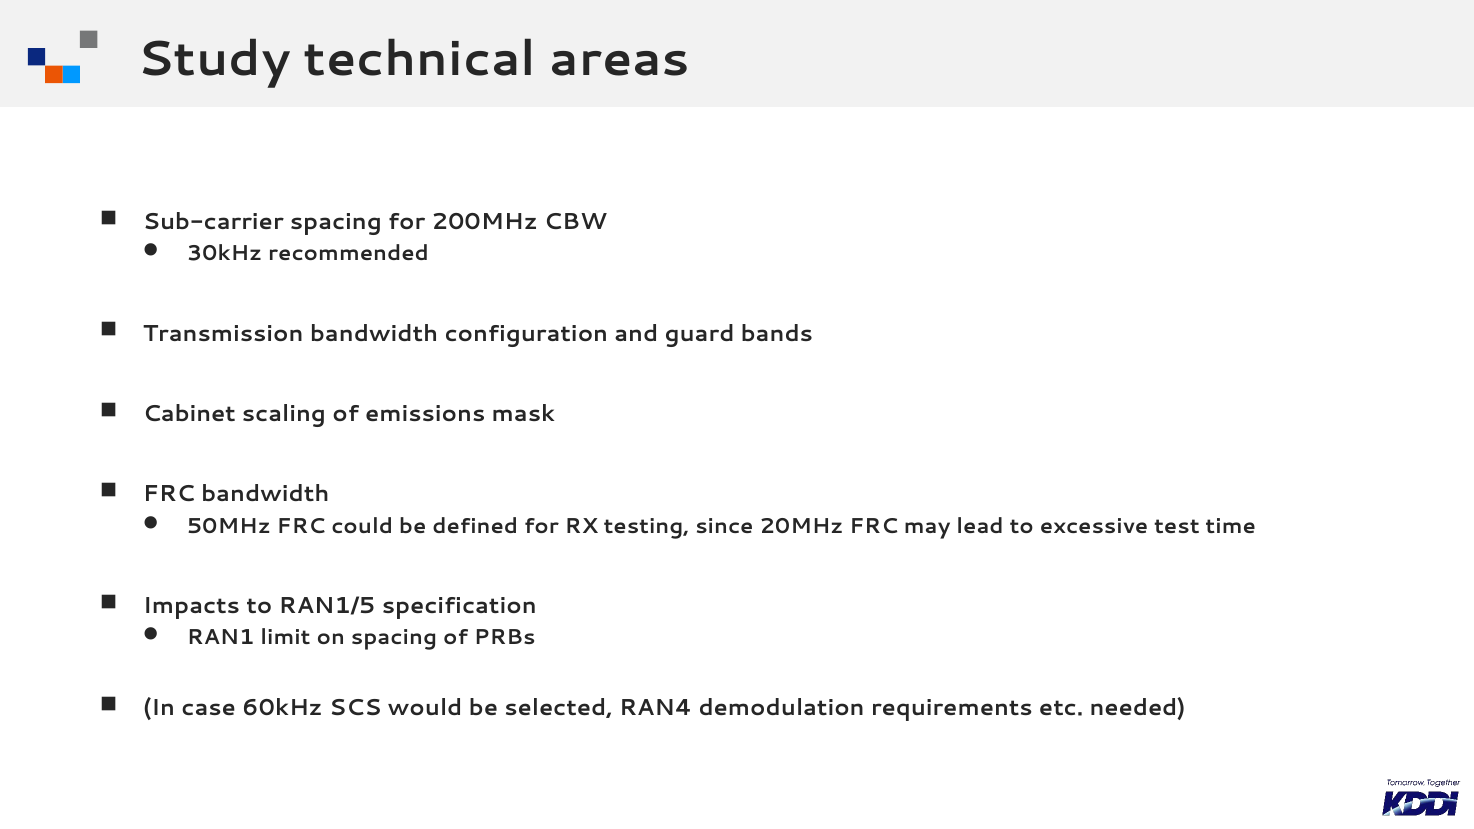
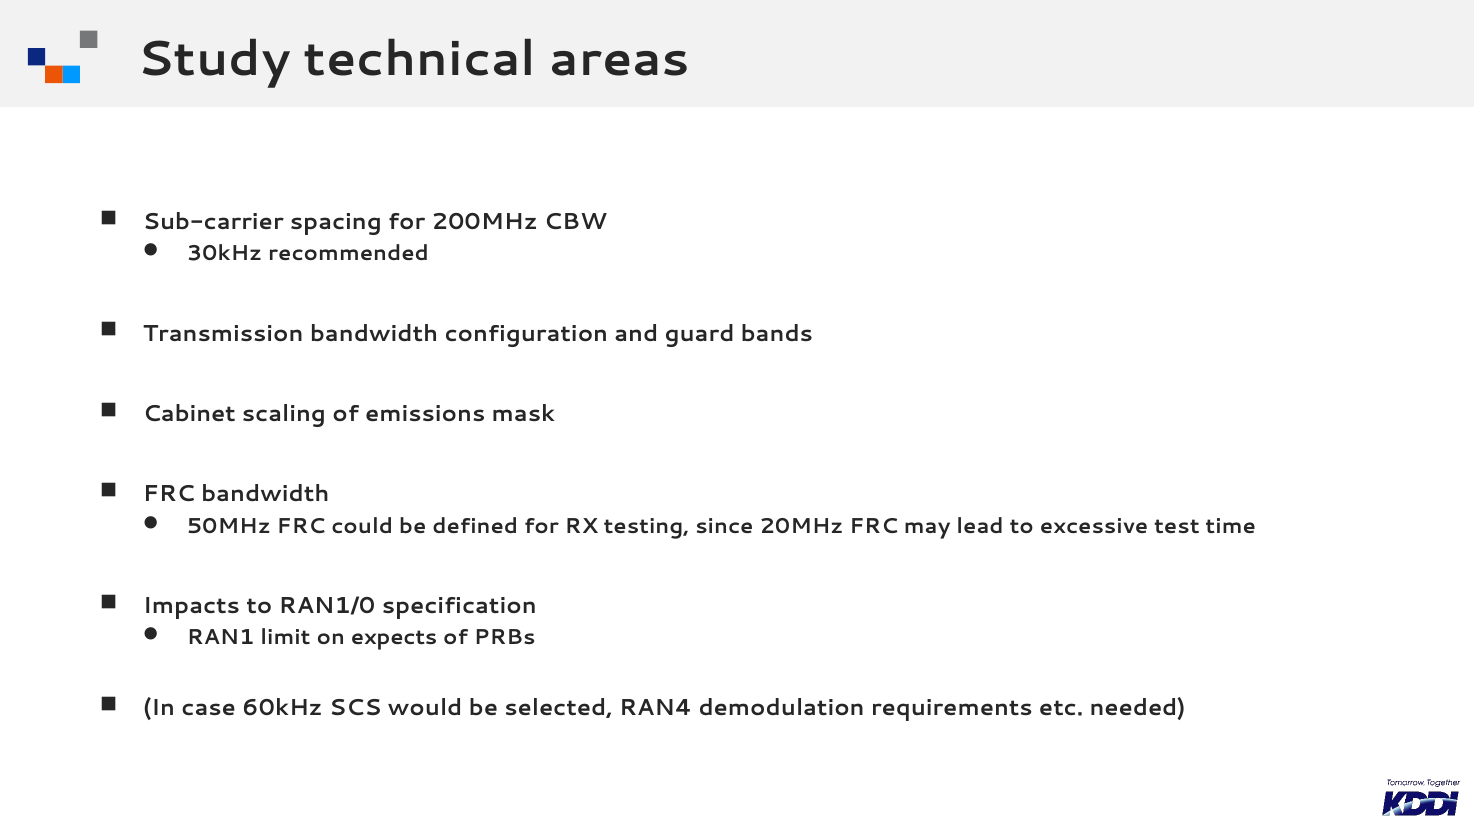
RAN1/5: RAN1/5 -> RAN1/0 (327, 606)
on spacing: spacing -> expects (394, 638)
